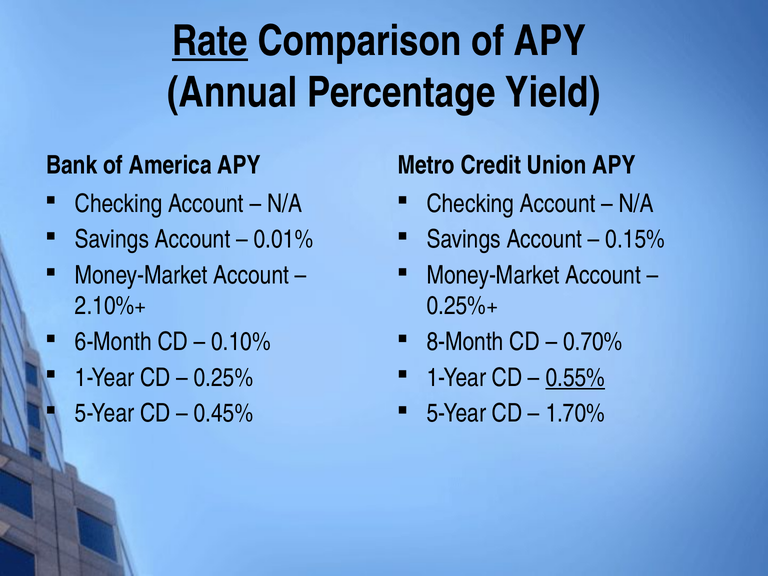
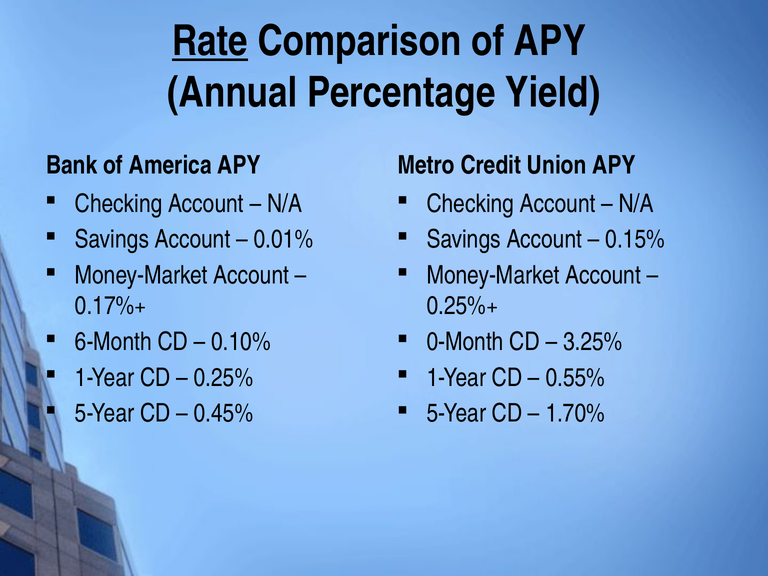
2.10%+: 2.10%+ -> 0.17%+ (111, 306)
8-Month: 8-Month -> 0-Month (465, 342)
0.70%: 0.70% -> 3.25% (593, 342)
0.55% underline: present -> none (575, 378)
